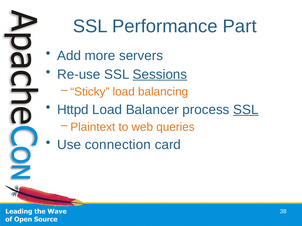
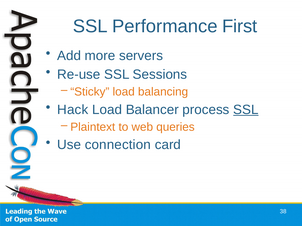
Part: Part -> First (240, 26)
Sessions underline: present -> none (160, 75)
Httpd: Httpd -> Hack (73, 110)
